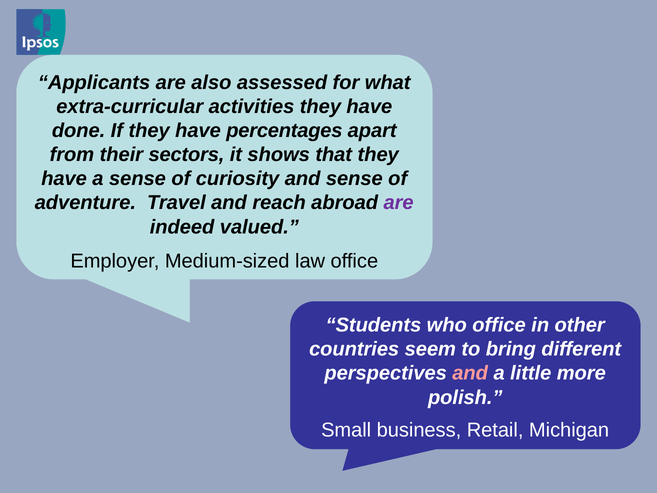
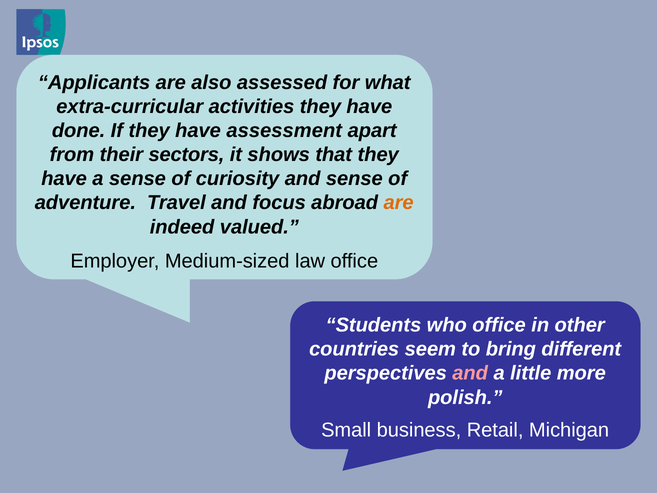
percentages: percentages -> assessment (284, 131)
reach: reach -> focus (279, 203)
are colour: purple -> orange (399, 203)
